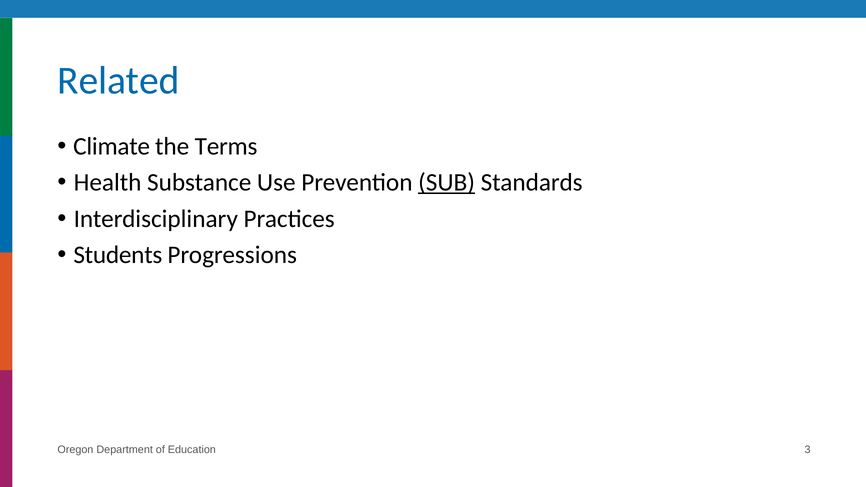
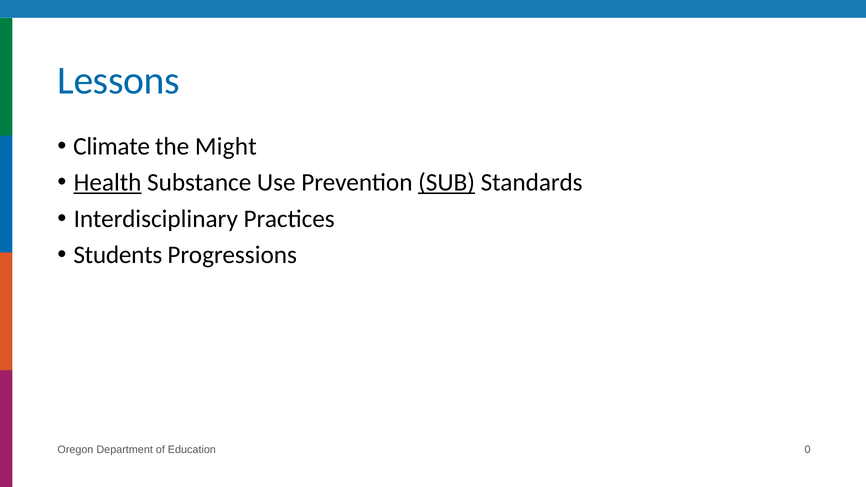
Related: Related -> Lessons (119, 80)
Terms: Terms -> Might (226, 146)
Health underline: none -> present (108, 183)
3: 3 -> 0 (808, 450)
